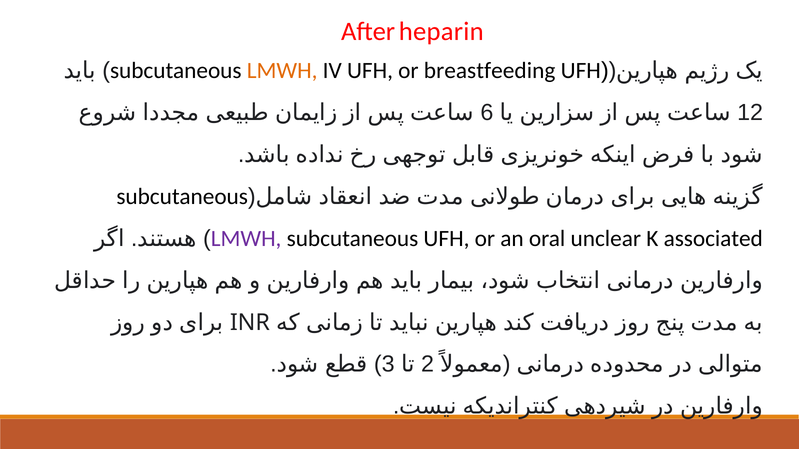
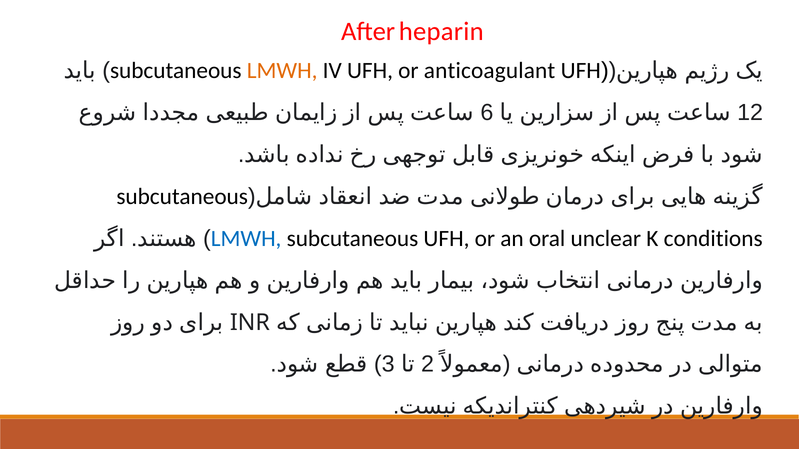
breastfeeding: breastfeeding -> anticoagulant (490, 71)
LMWH colour: purple -> blue (246, 239)
associated: associated -> conditions (713, 239)
